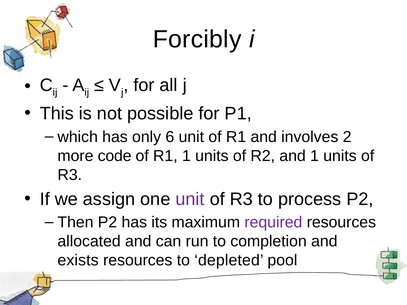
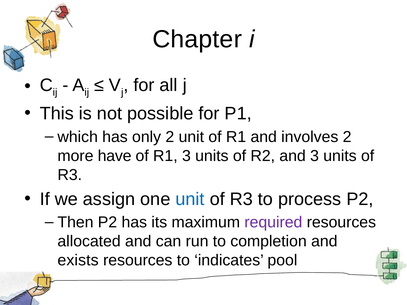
Forcibly: Forcibly -> Chapter (197, 39)
only 6: 6 -> 2 (170, 137)
code: code -> have (115, 156)
R1 1: 1 -> 3 (186, 156)
and 1: 1 -> 3 (315, 156)
unit colour: purple -> blue (190, 199)
depleted: depleted -> indicates (229, 261)
